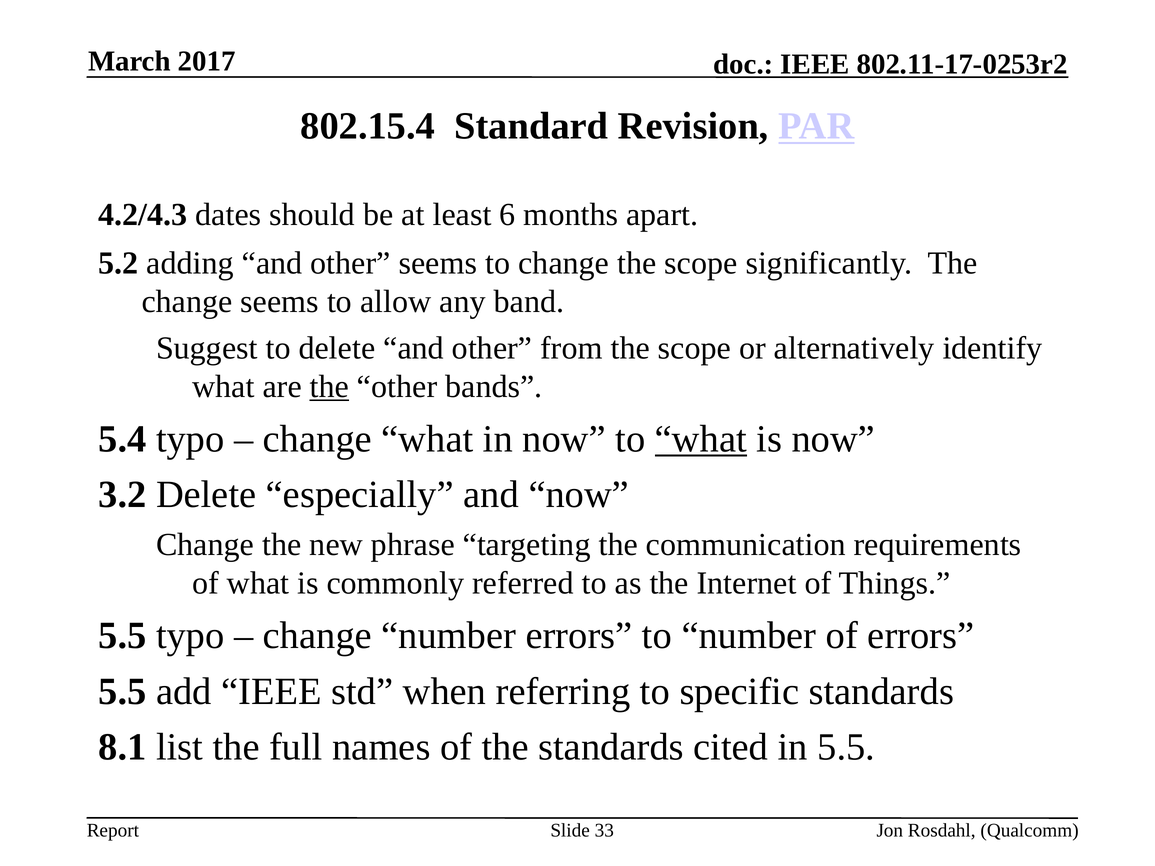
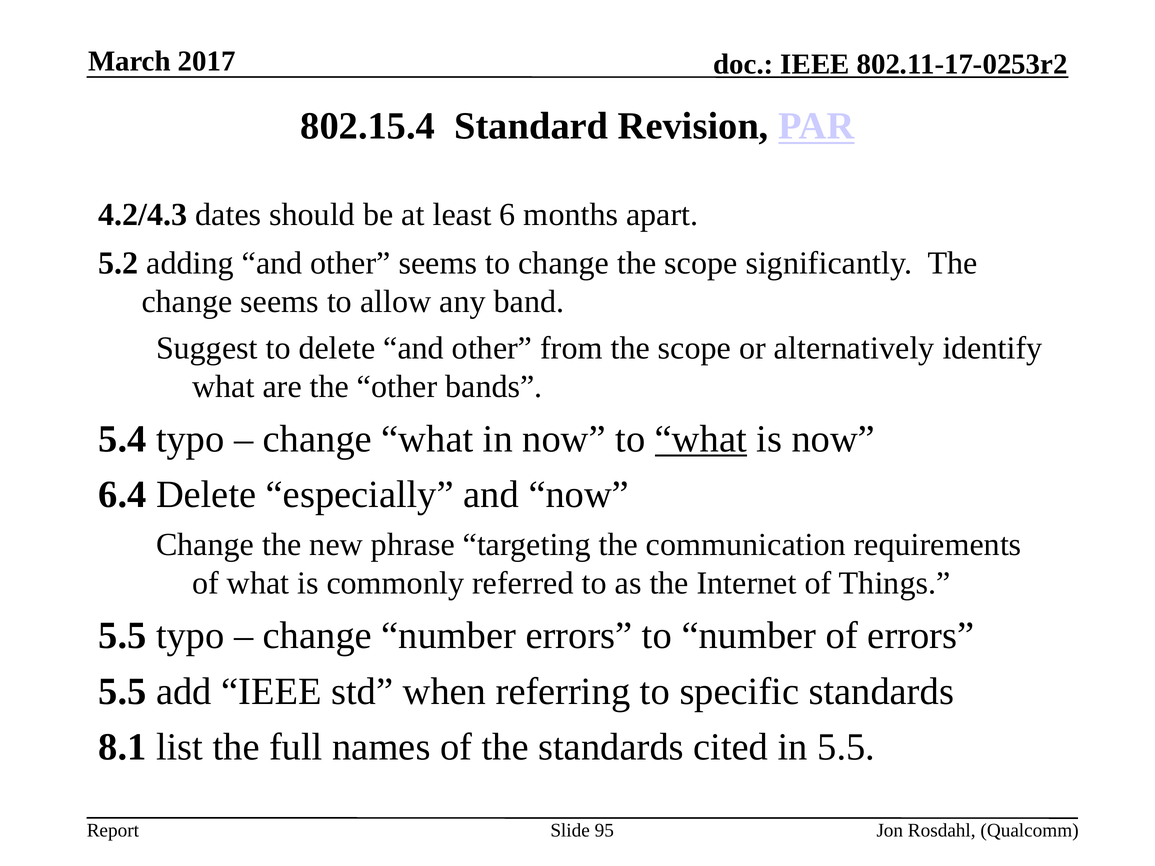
the underline: present -> none (329, 387)
3.2: 3.2 -> 6.4 (122, 495)
33: 33 -> 95 (604, 831)
